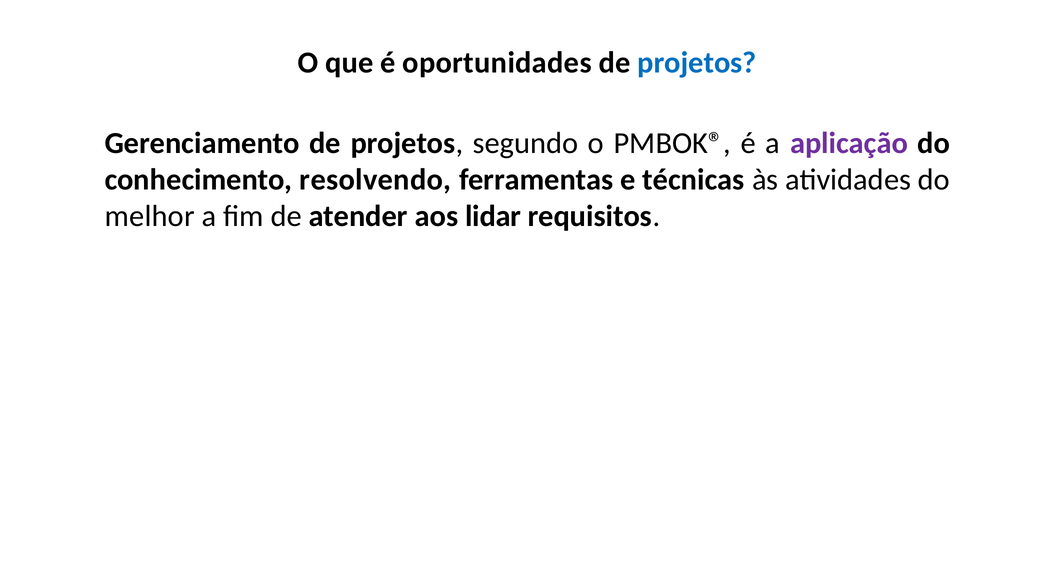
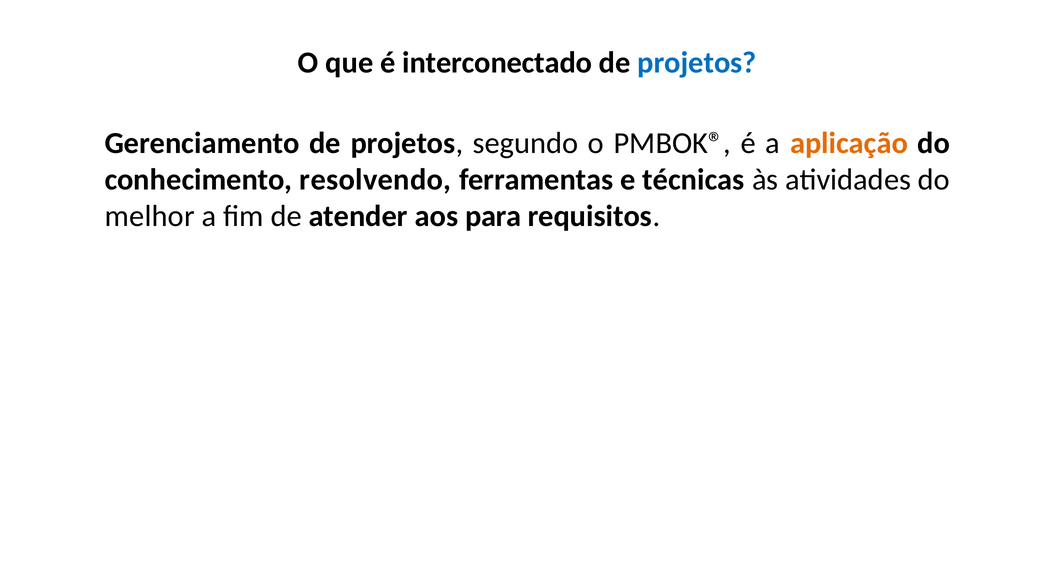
oportunidades: oportunidades -> interconectado (497, 63)
aplicação colour: purple -> orange (849, 143)
lidar: lidar -> para (493, 216)
